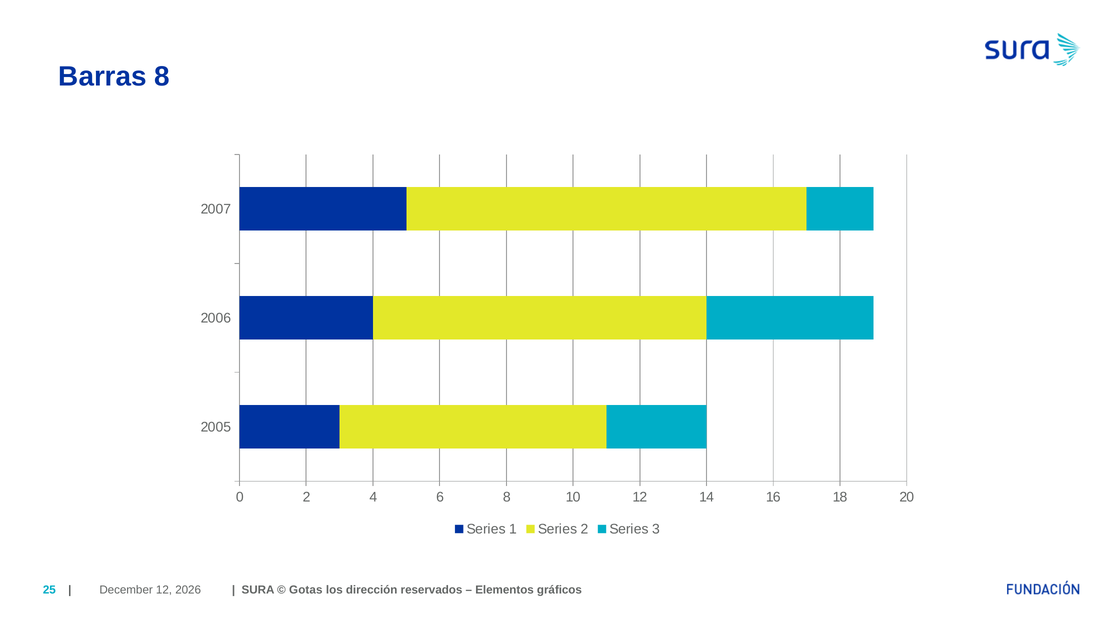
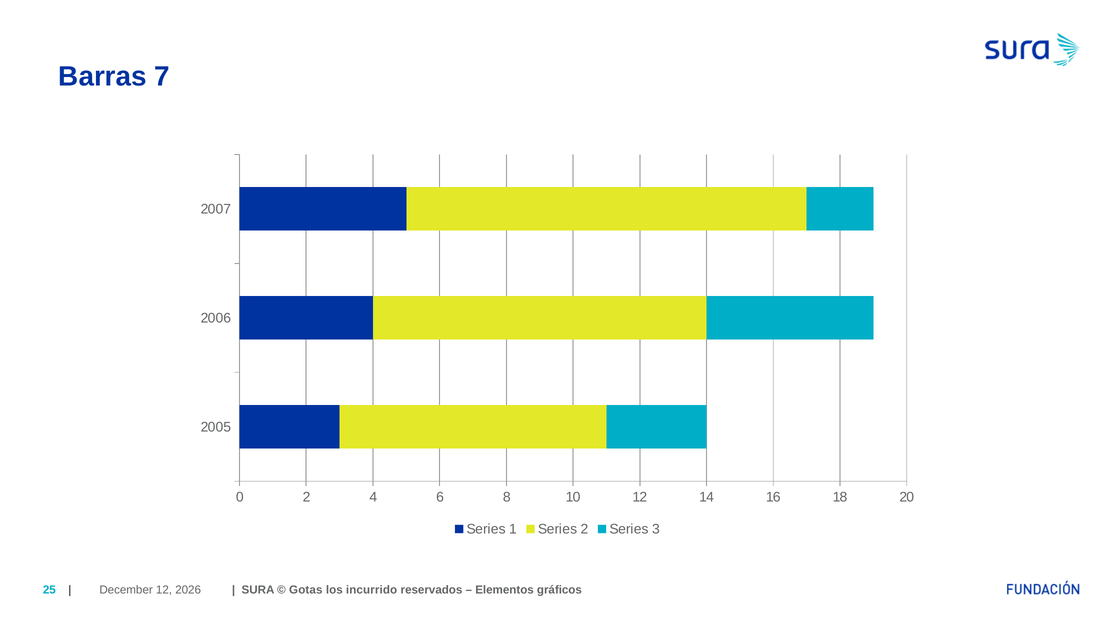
Barras 8: 8 -> 7 (162, 76)
dirección: dirección -> incurrido (372, 590)
